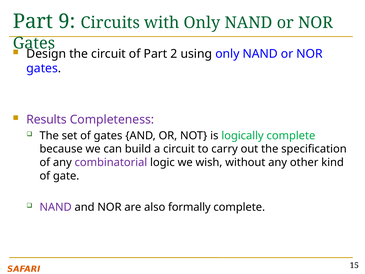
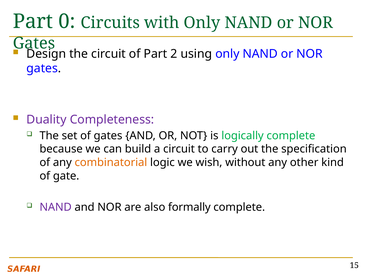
9: 9 -> 0 (67, 21)
Results: Results -> Duality (47, 119)
combinatorial colour: purple -> orange (111, 162)
